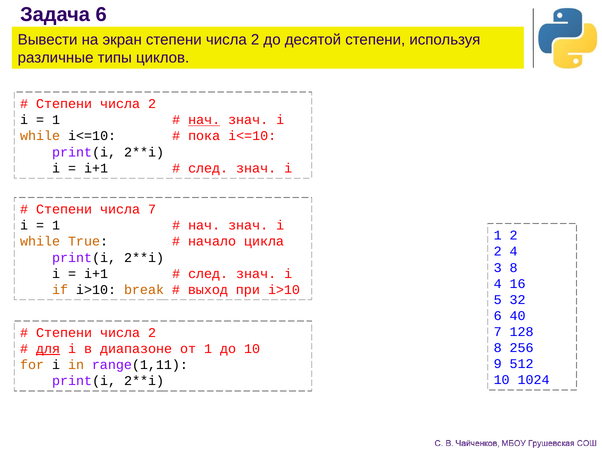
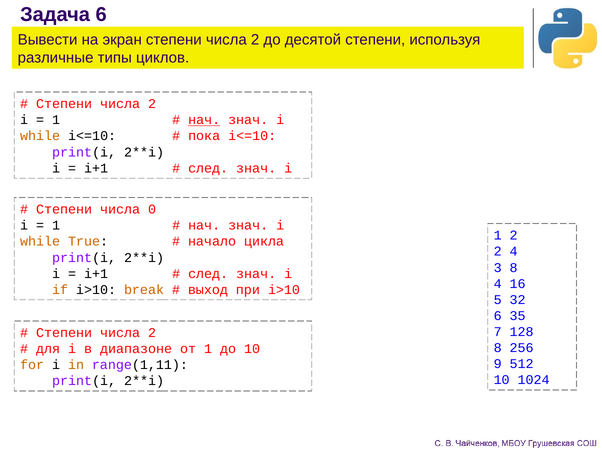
числа 7: 7 -> 0 (152, 209)
40: 40 -> 35 (518, 315)
для underline: present -> none (48, 348)
